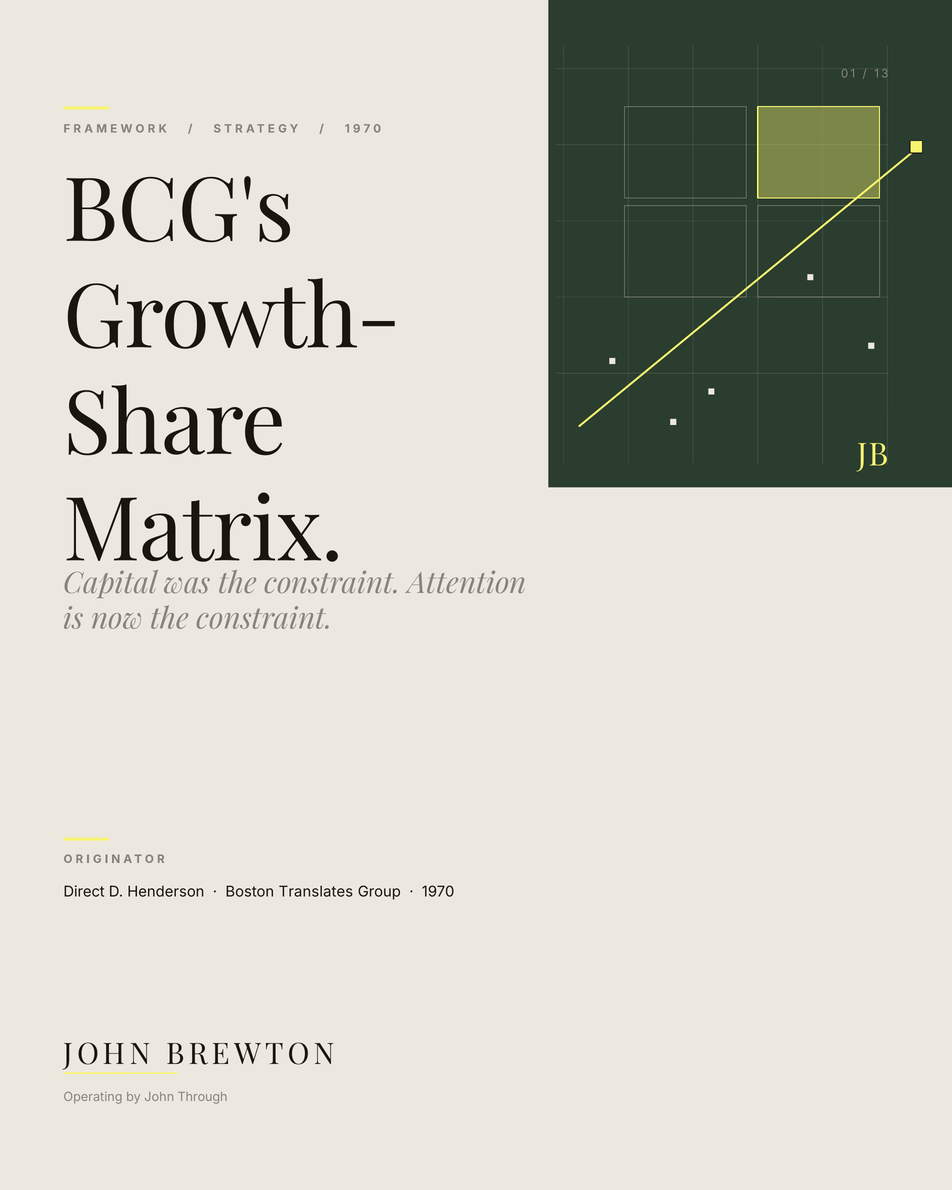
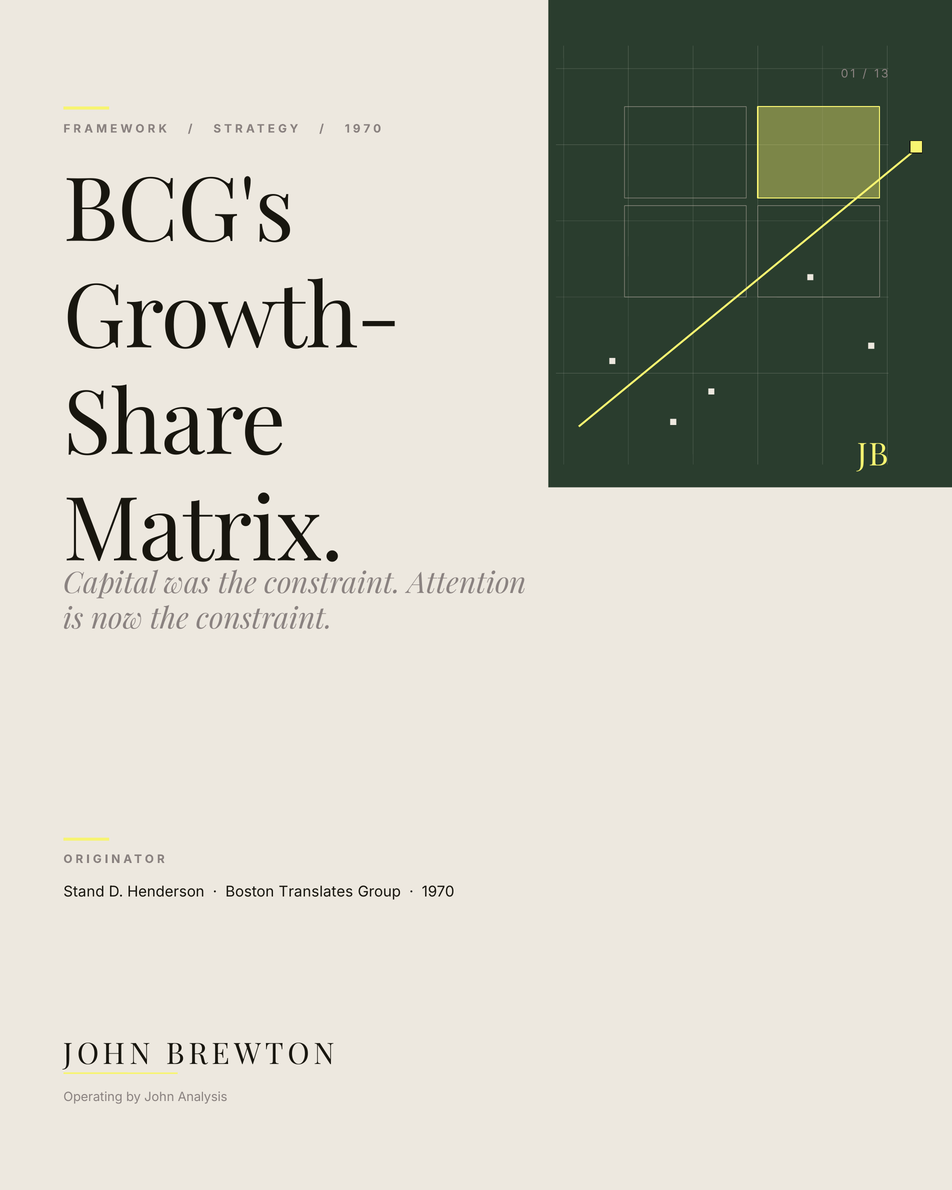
Direct: Direct -> Stand (84, 892)
Through: Through -> Analysis (203, 1097)
